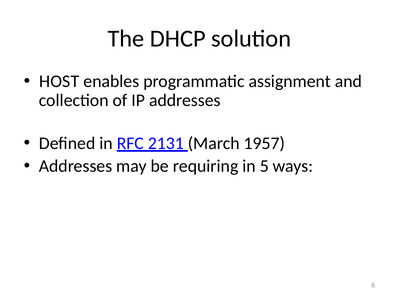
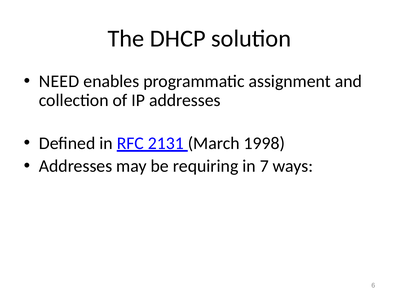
HOST: HOST -> NEED (59, 81)
1957: 1957 -> 1998 (264, 143)
5: 5 -> 7 (264, 166)
